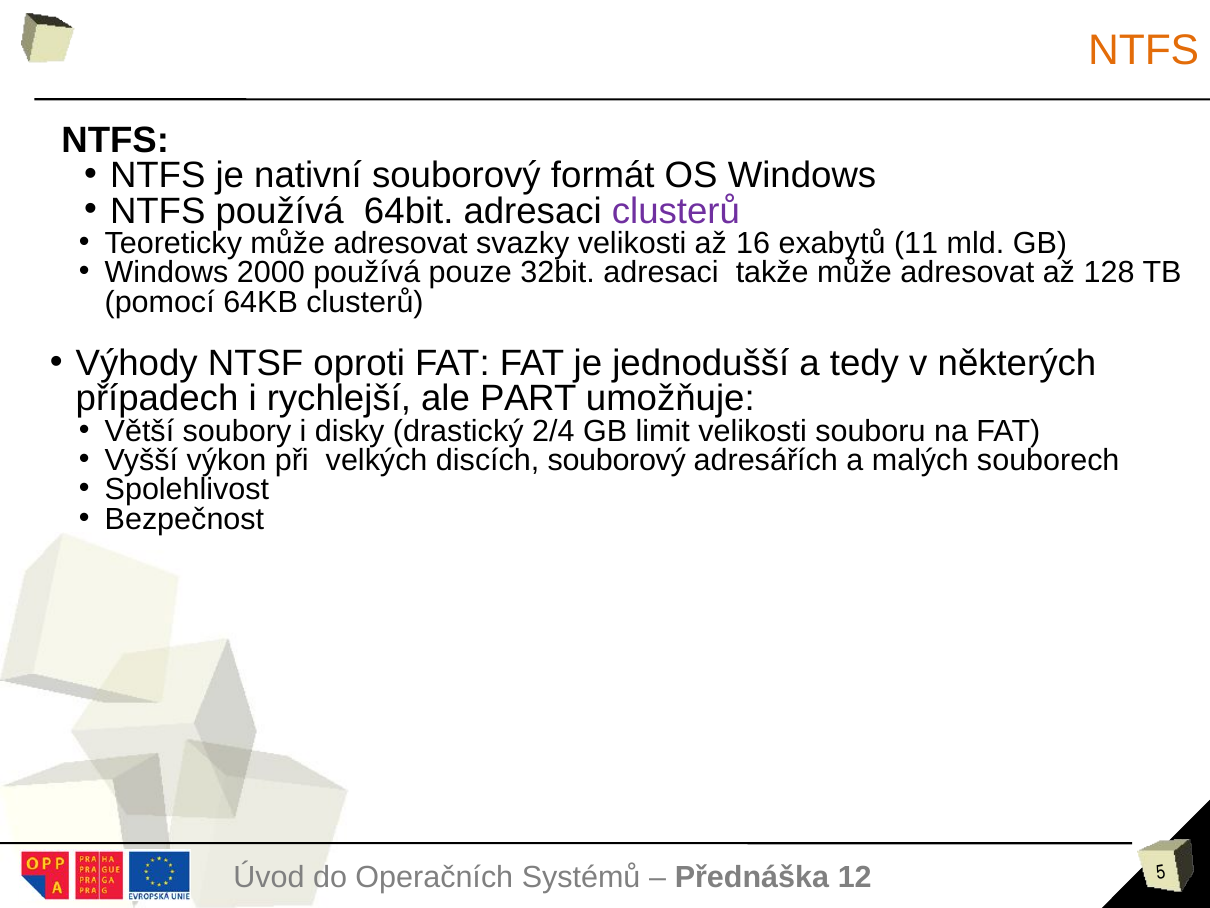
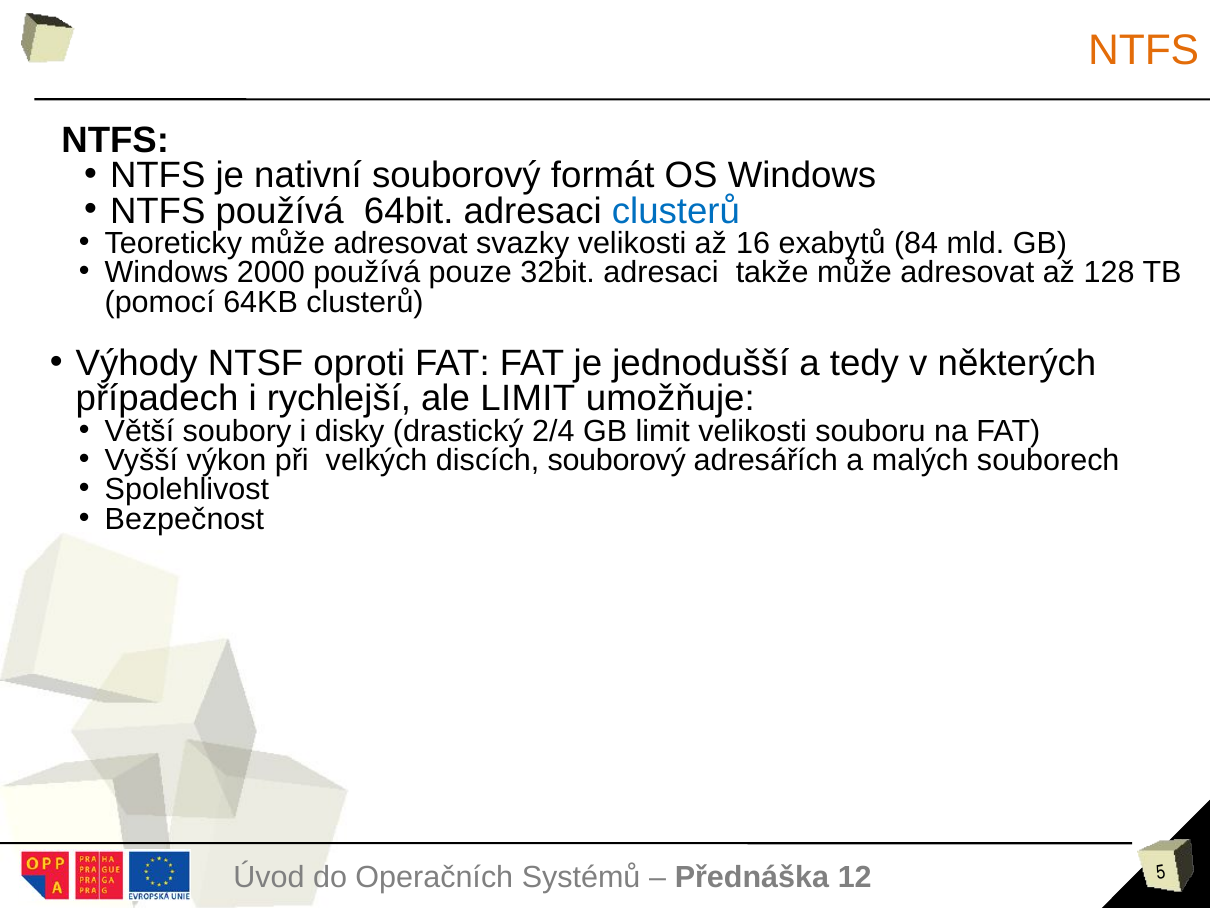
clusterů colour: purple -> blue (676, 211)
11: 11 -> 84 (916, 243)
ale PART: PART -> LIMIT (528, 398)
